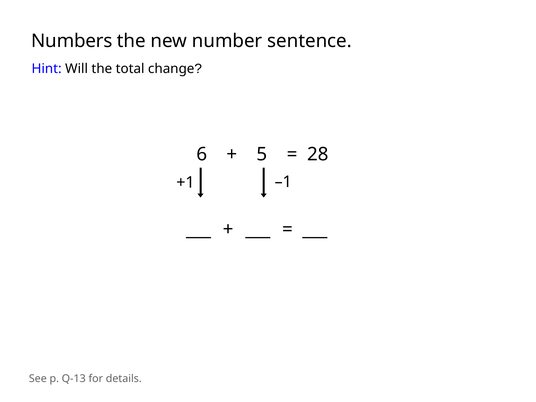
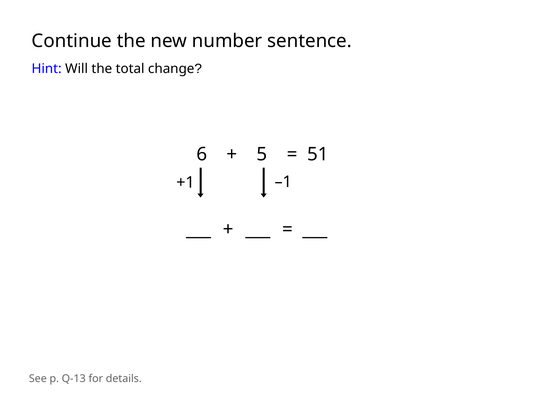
Numbers: Numbers -> Continue (72, 41)
28: 28 -> 51 (318, 154)
